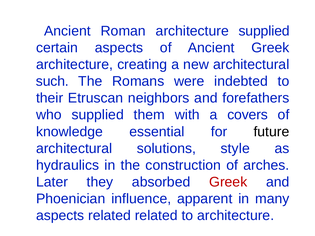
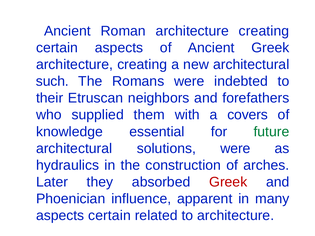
Roman architecture supplied: supplied -> creating (264, 31)
future colour: black -> green (271, 132)
solutions style: style -> were (235, 149)
aspects related: related -> certain (109, 216)
